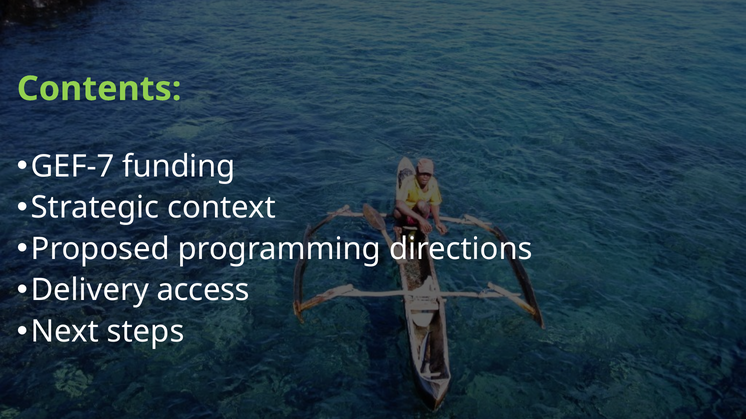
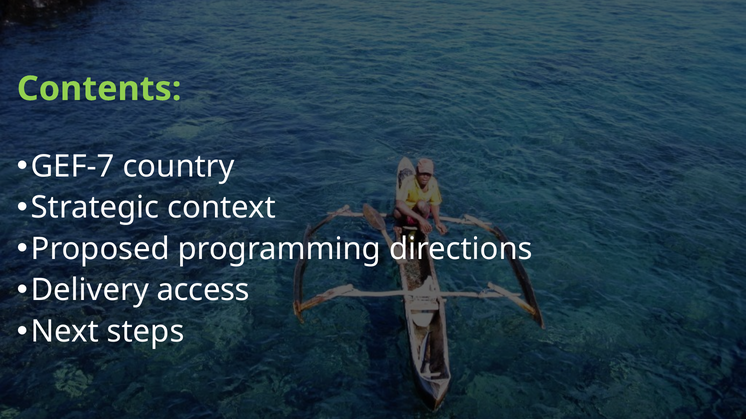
funding: funding -> country (179, 167)
